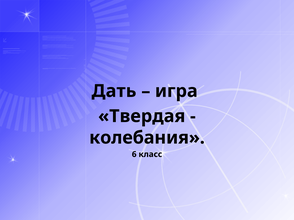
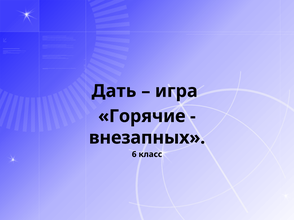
Твердая: Твердая -> Горячие (142, 116)
колебания: колебания -> внезапных (147, 138)
